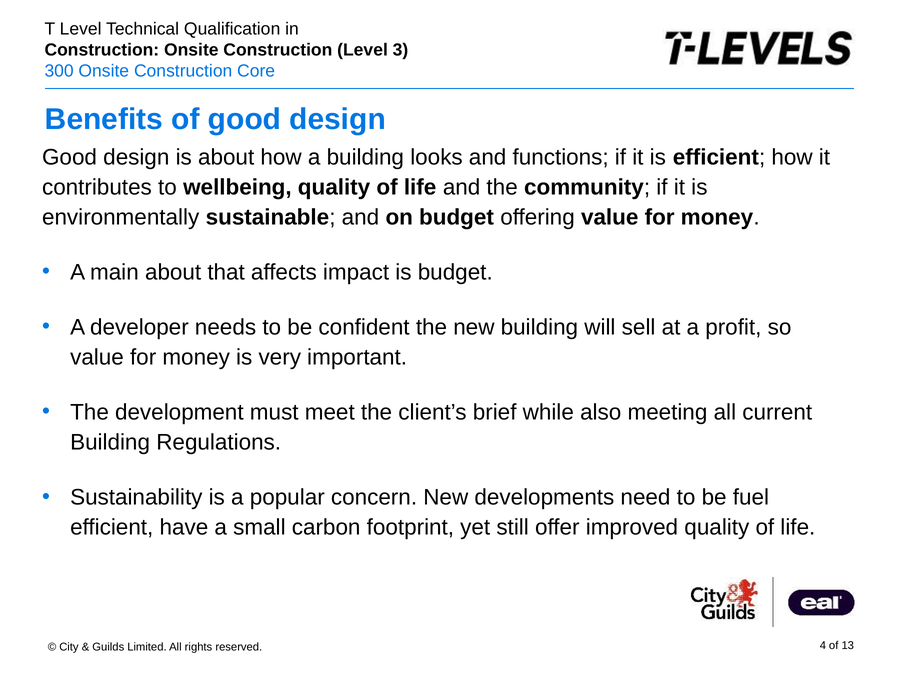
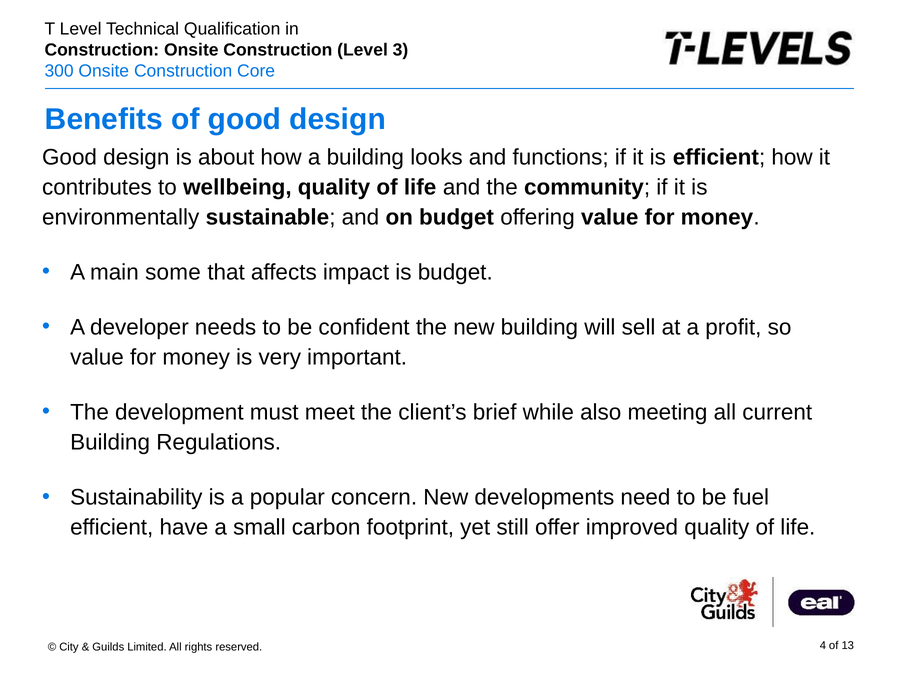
main about: about -> some (173, 272)
